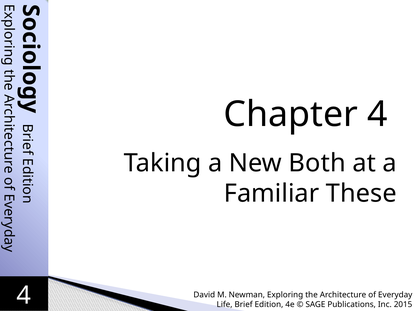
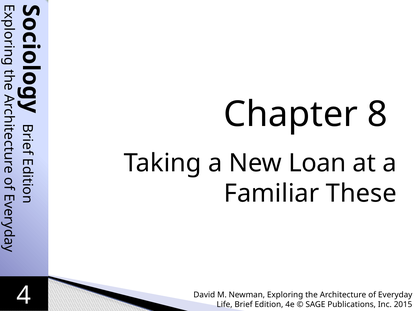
Chapter 4: 4 -> 8 (377, 115)
Both: Both -> Loan (317, 163)
